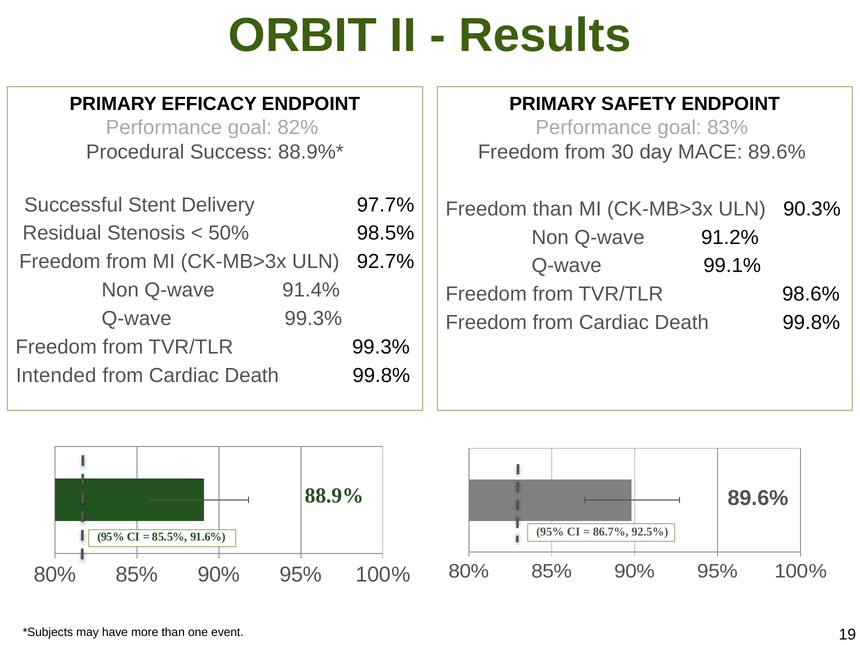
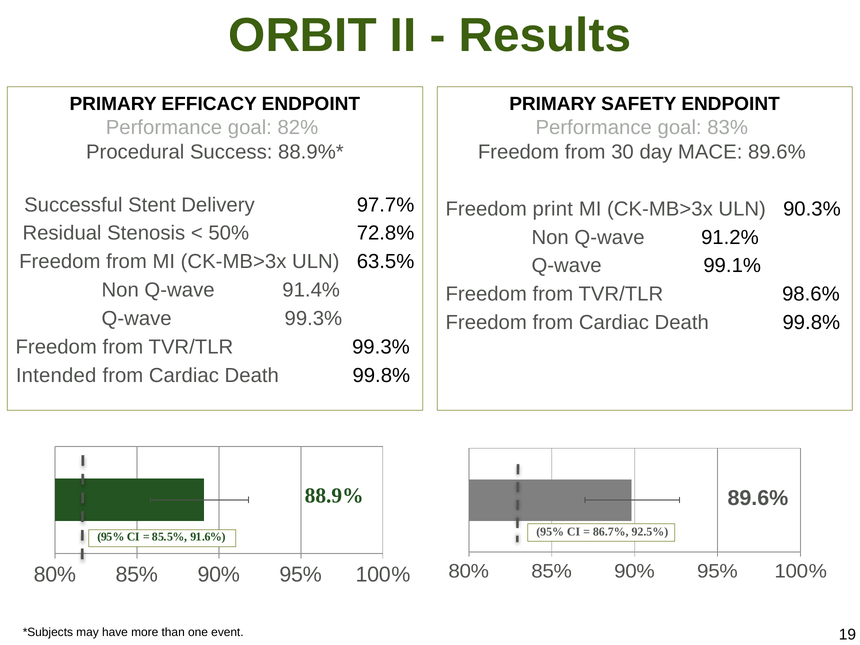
Freedom than: than -> print (553, 209)
98.5%: 98.5% -> 72.8% (386, 233)
92.7%: 92.7% -> 63.5% (386, 262)
